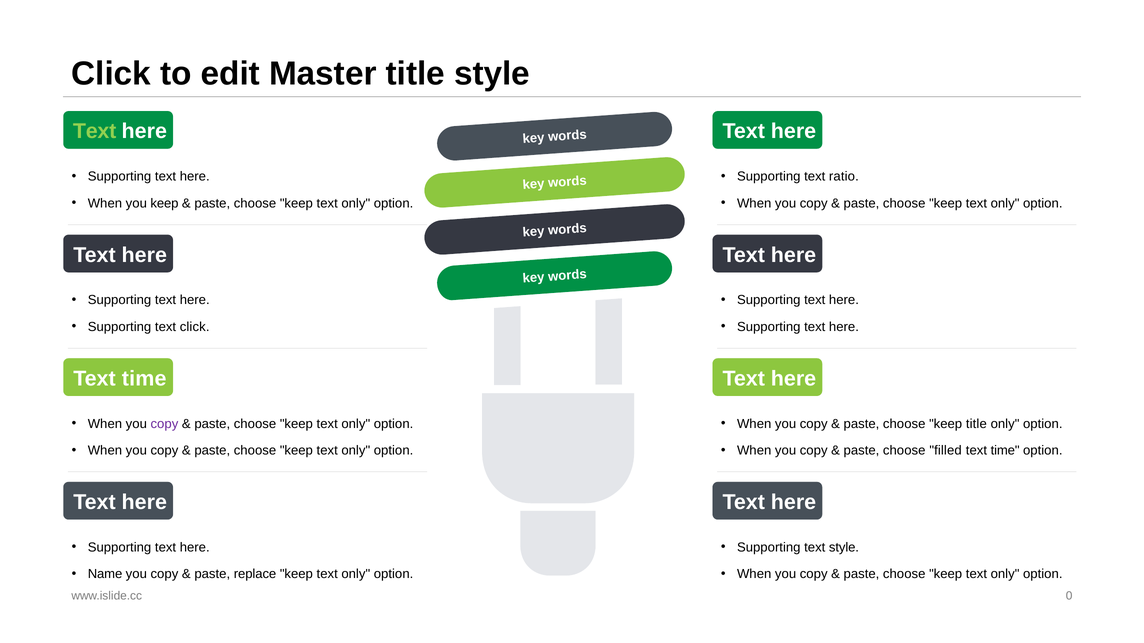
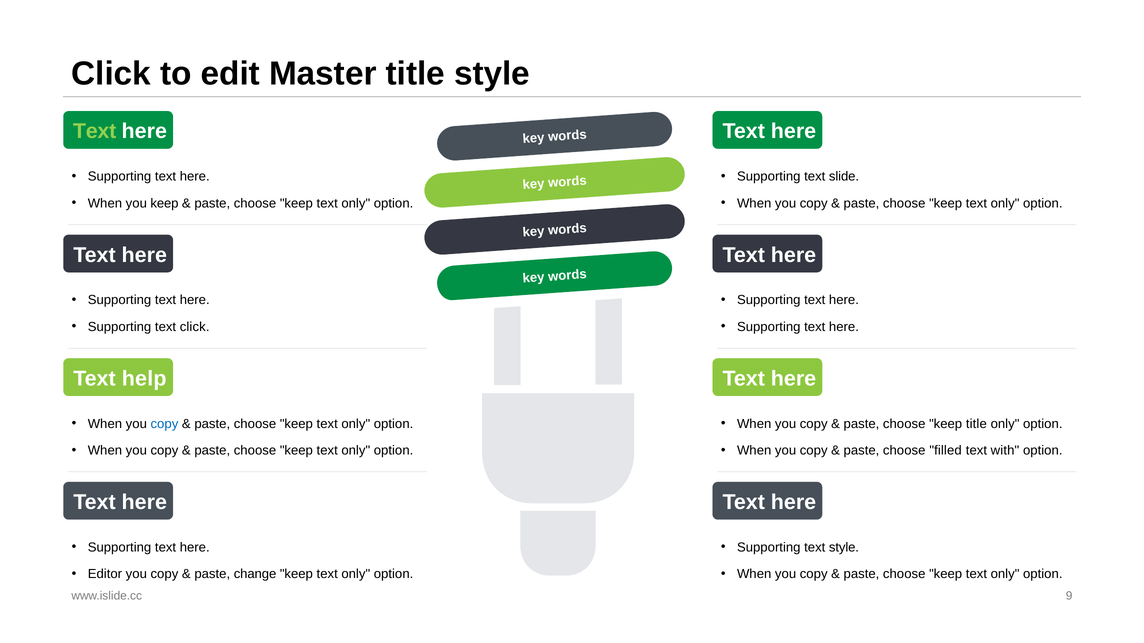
ratio: ratio -> slide (844, 177)
time: time -> help (144, 379)
copy colour: purple -> blue (164, 424)
time: time -> with (1005, 451)
Name: Name -> Editor (105, 575)
replace: replace -> change (255, 575)
0: 0 -> 9 (1069, 596)
